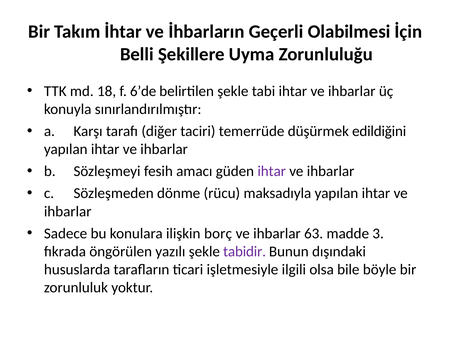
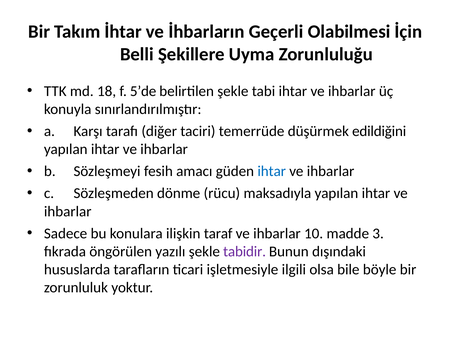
6’de: 6’de -> 5’de (143, 91)
ihtar colour: purple -> blue (272, 171)
borç: borç -> taraf (218, 234)
63: 63 -> 10 (314, 234)
